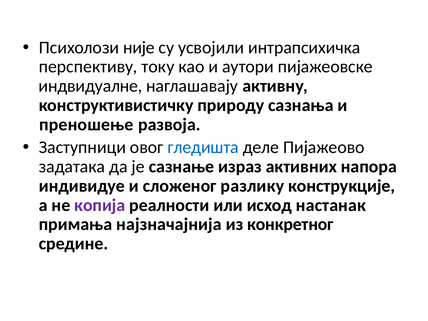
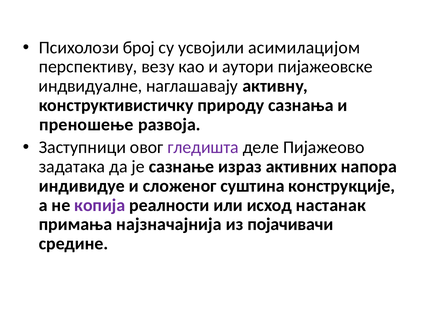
није: није -> број (139, 47)
интрапсихичка: интрапсихичка -> асимилацијом (304, 47)
току: току -> везу (158, 67)
гледишта colour: blue -> purple (203, 147)
разлику: разлику -> суштина (253, 186)
конкретног: конкретног -> појачивачи (290, 224)
